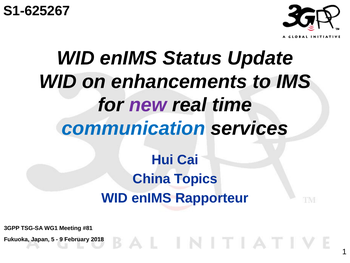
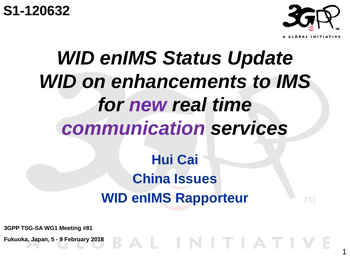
S1-625267: S1-625267 -> S1-120632 (37, 11)
communication colour: blue -> purple (133, 128)
Topics: Topics -> Issues (196, 179)
